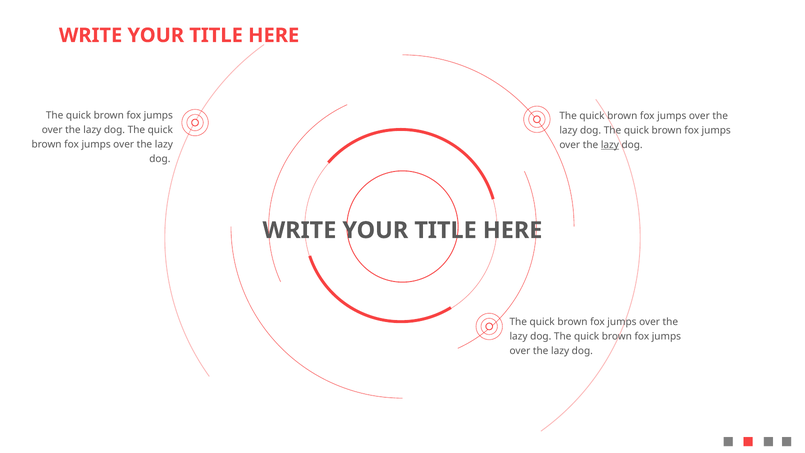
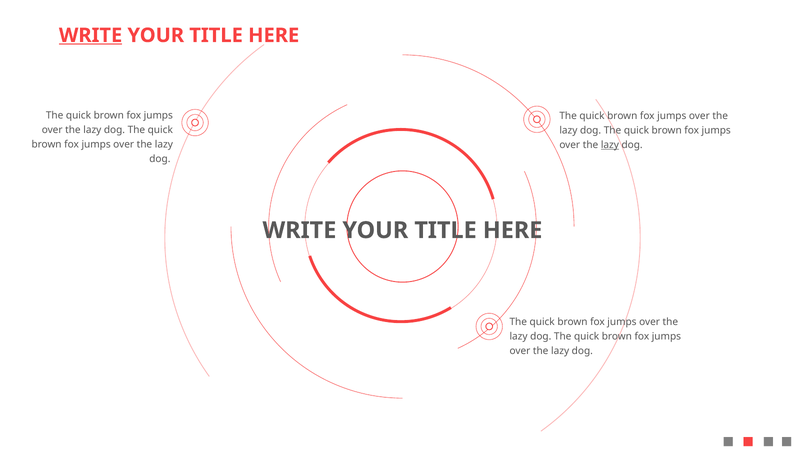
WRITE underline: none -> present (91, 35)
